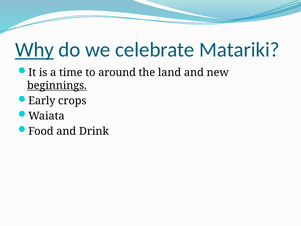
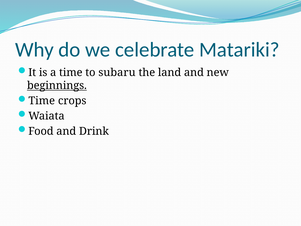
Why underline: present -> none (34, 50)
around: around -> subaru (117, 72)
Early: Early -> Time (42, 101)
